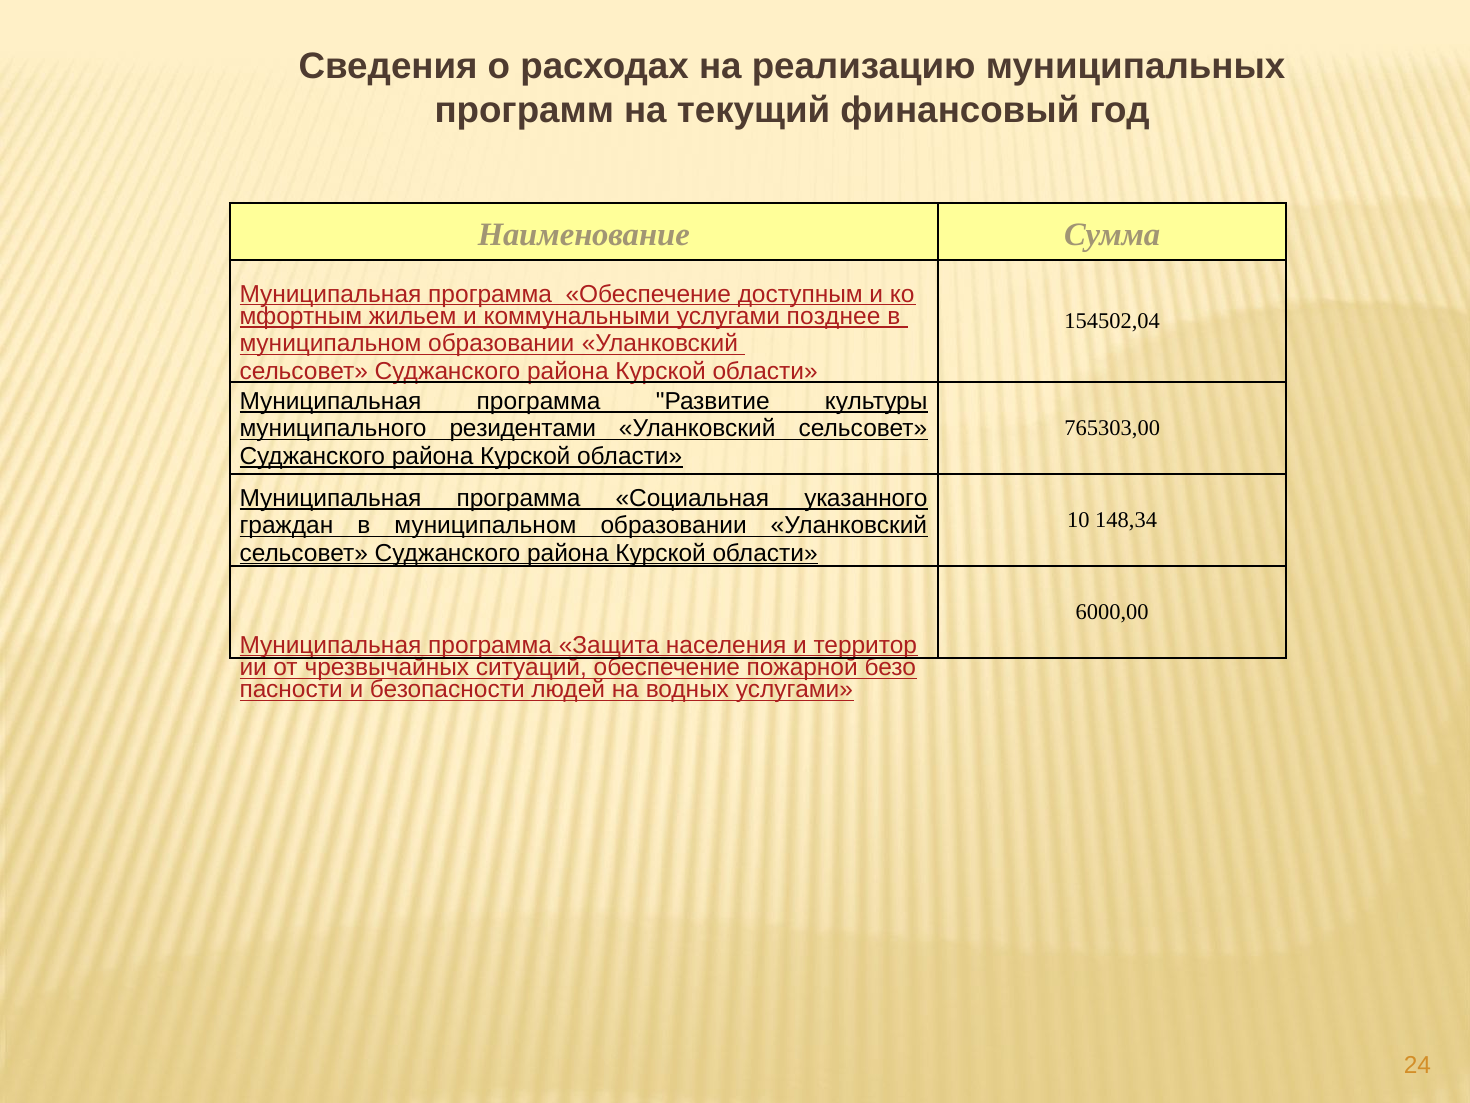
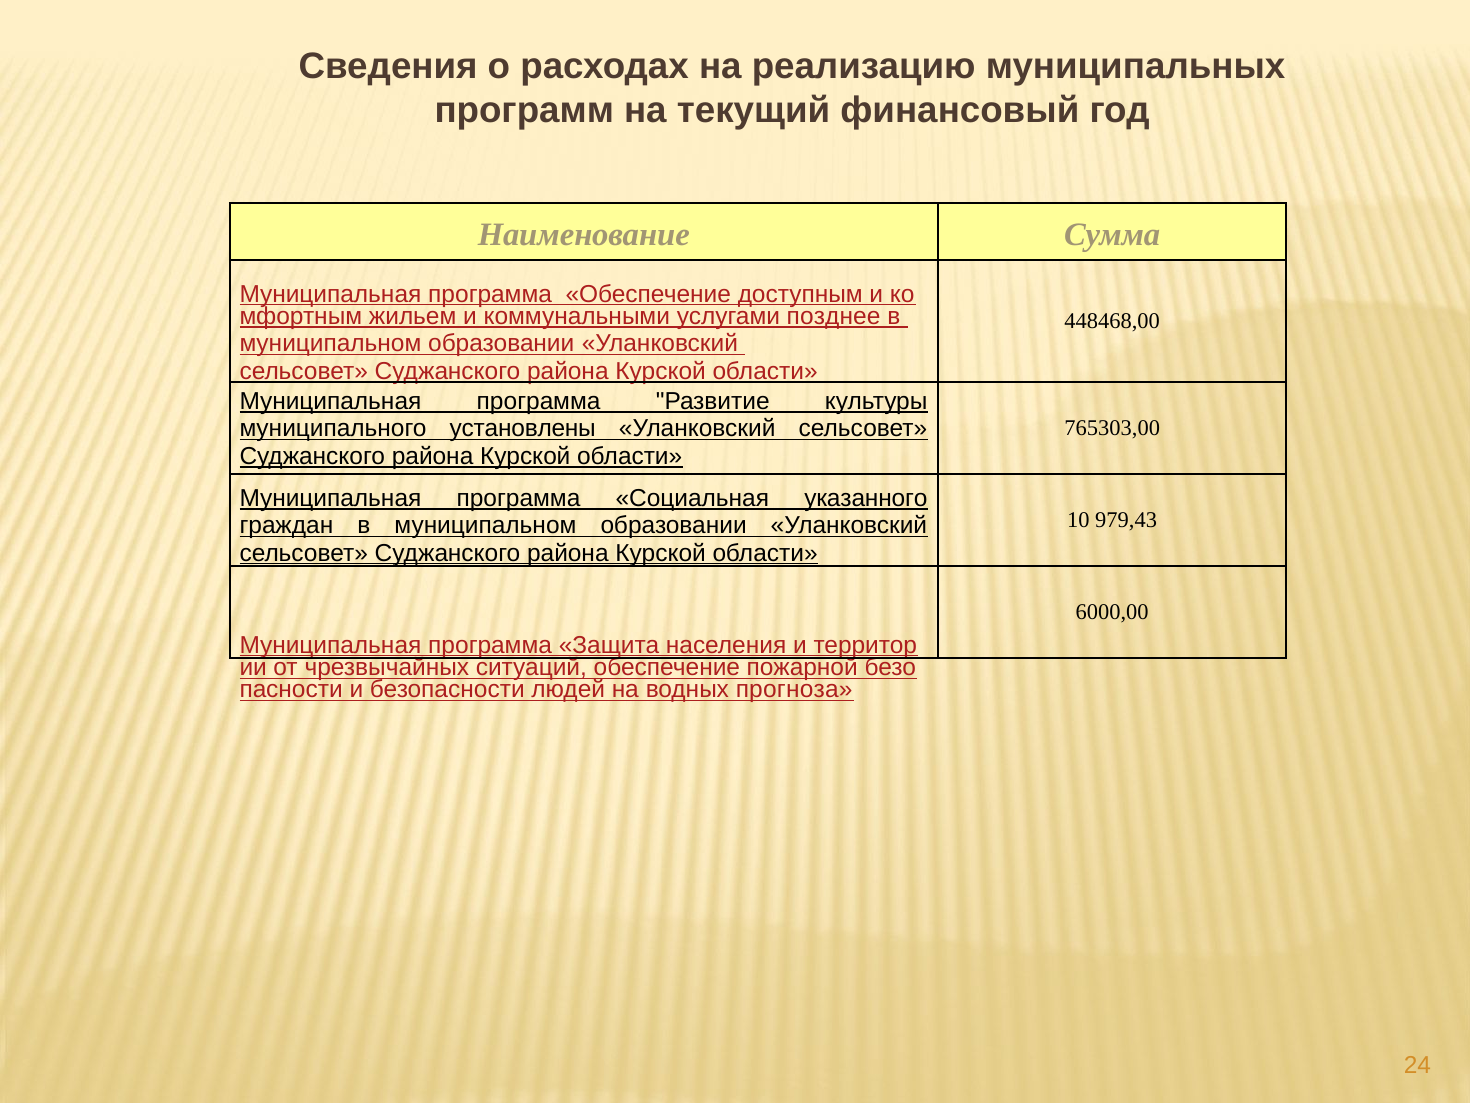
154502,04: 154502,04 -> 448468,00 (1112, 321)
резидентами: резидентами -> установлены (523, 429)
148,34: 148,34 -> 979,43 (1126, 520)
водных услугами: услугами -> прогноза (794, 689)
